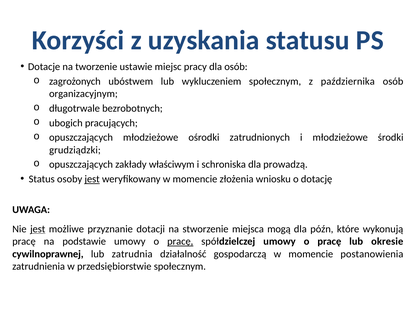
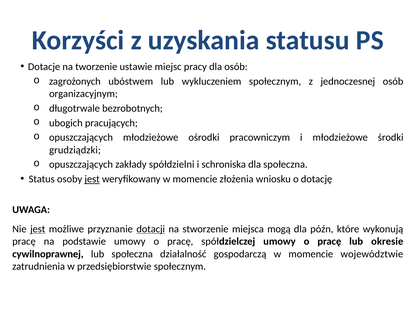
października: października -> jednoczesnej (348, 81)
zatrudnionych: zatrudnionych -> pracowniczym (260, 137)
właściwym: właściwym -> spółdzielni (172, 165)
dla prowadzą: prowadzą -> społeczna (285, 165)
dotacji underline: none -> present (151, 229)
pracę underline: present -> none (180, 242)
lub zatrudnia: zatrudnia -> społeczna (132, 254)
postanowienia: postanowienia -> województwie (372, 254)
